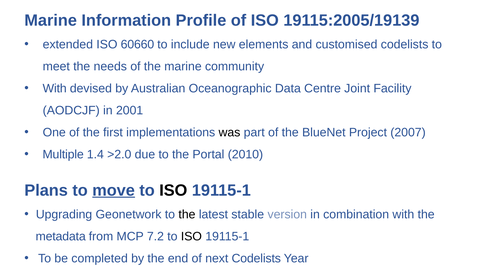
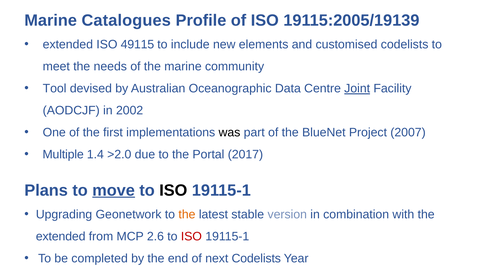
Information: Information -> Catalogues (126, 20)
60660: 60660 -> 49115 (137, 45)
With: With -> Tool (55, 89)
Joint underline: none -> present (357, 89)
2001: 2001 -> 2002 (130, 111)
2010: 2010 -> 2017 (245, 155)
the colour: black -> orange (187, 215)
metadata: metadata -> extended (61, 237)
7.2: 7.2 -> 2.6 (155, 237)
ISO colour: black -> red (191, 237)
